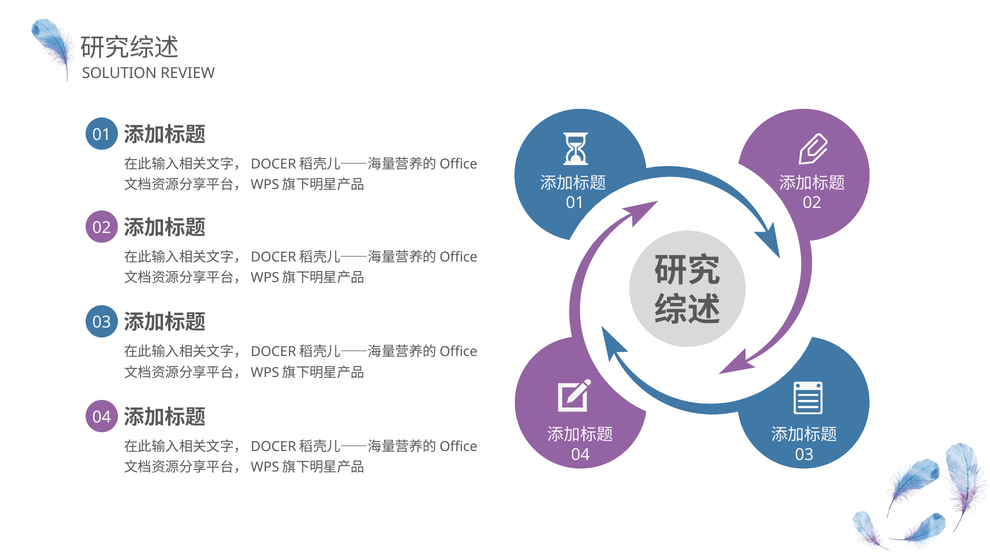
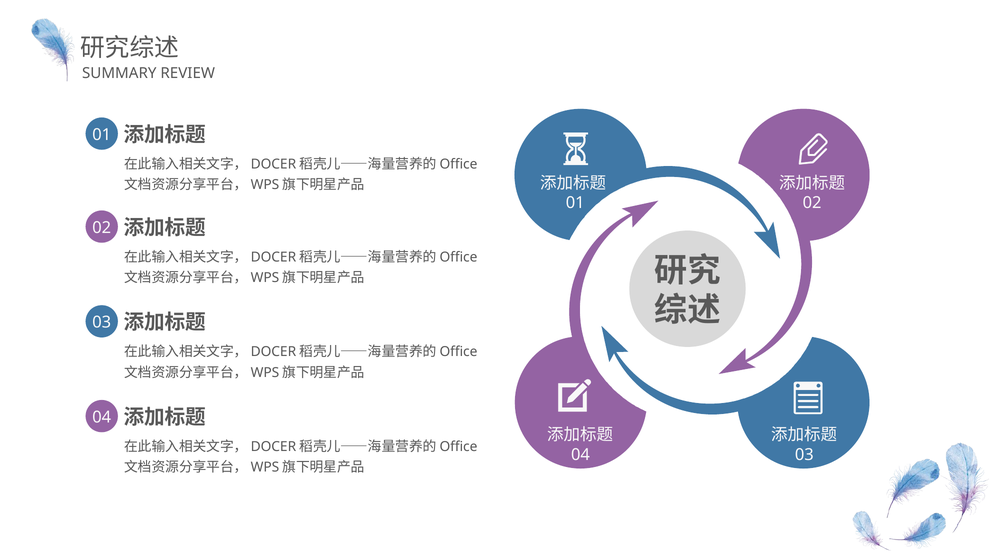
SOLUTION: SOLUTION -> SUMMARY (119, 73)
